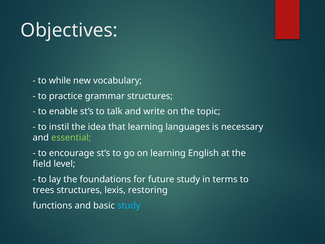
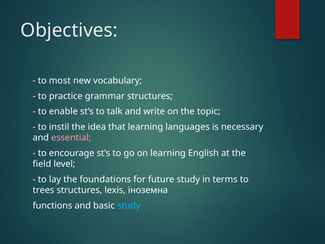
while: while -> most (60, 81)
essential colour: light green -> pink (71, 138)
restoring: restoring -> іноземна (148, 190)
